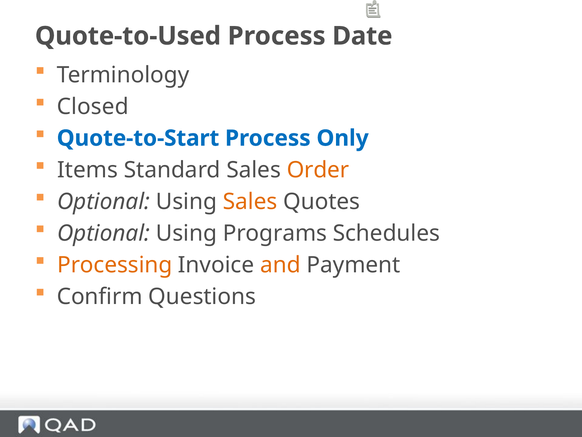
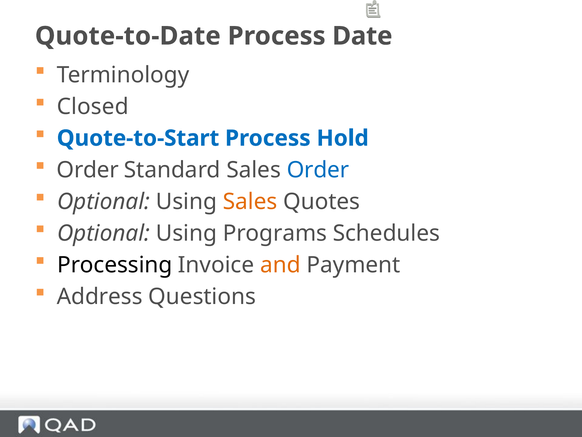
Quote-to-Used: Quote-to-Used -> Quote-to-Date (128, 36)
Only: Only -> Hold (343, 138)
Items: Items -> Order (88, 170)
Order colour: orange -> blue (318, 170)
Processing colour: orange -> black (115, 265)
Confirm: Confirm -> Address (100, 296)
